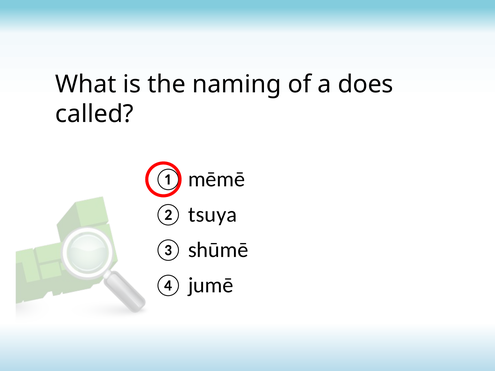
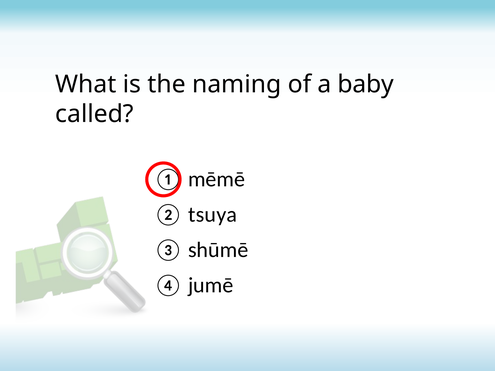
does: does -> baby (366, 84)
